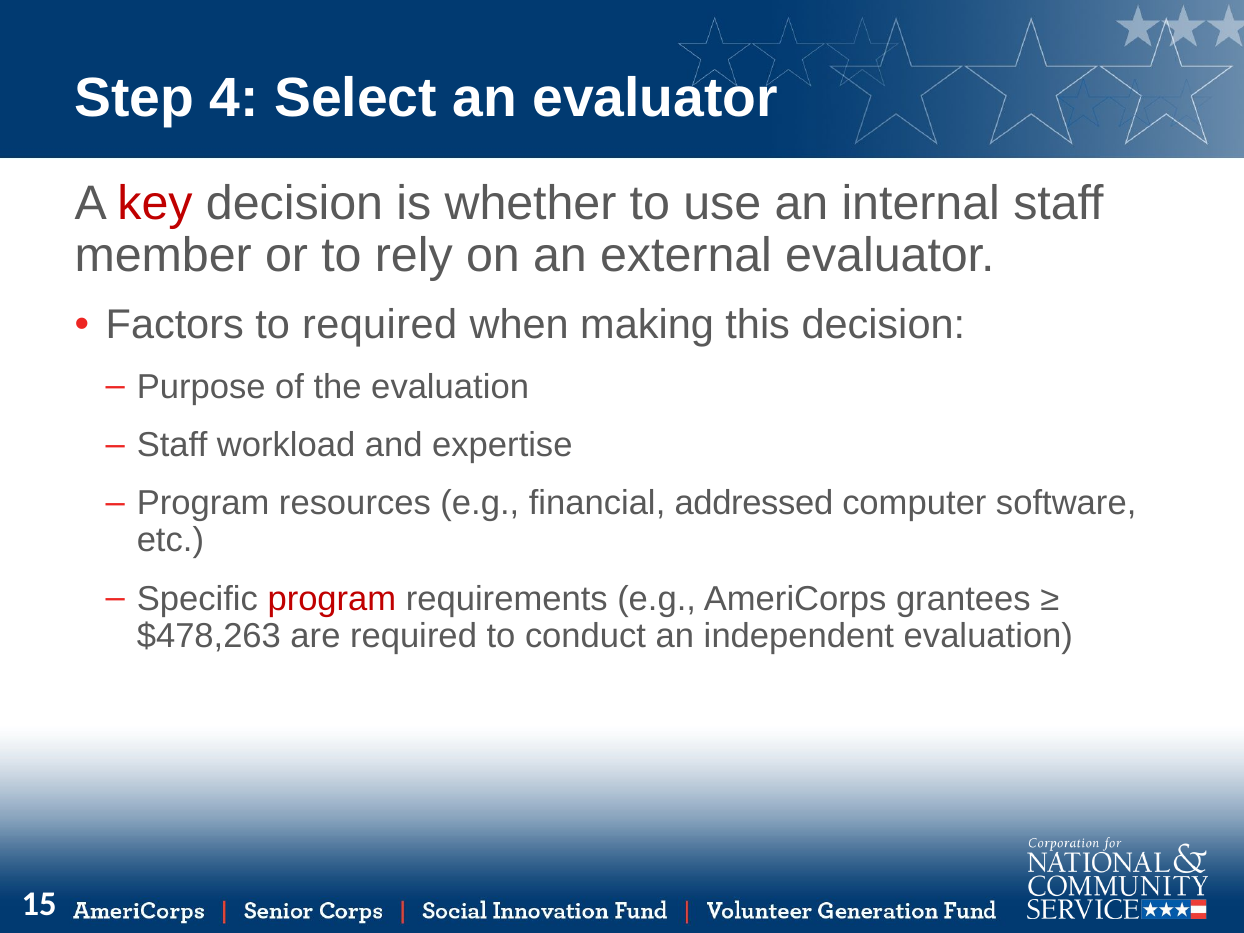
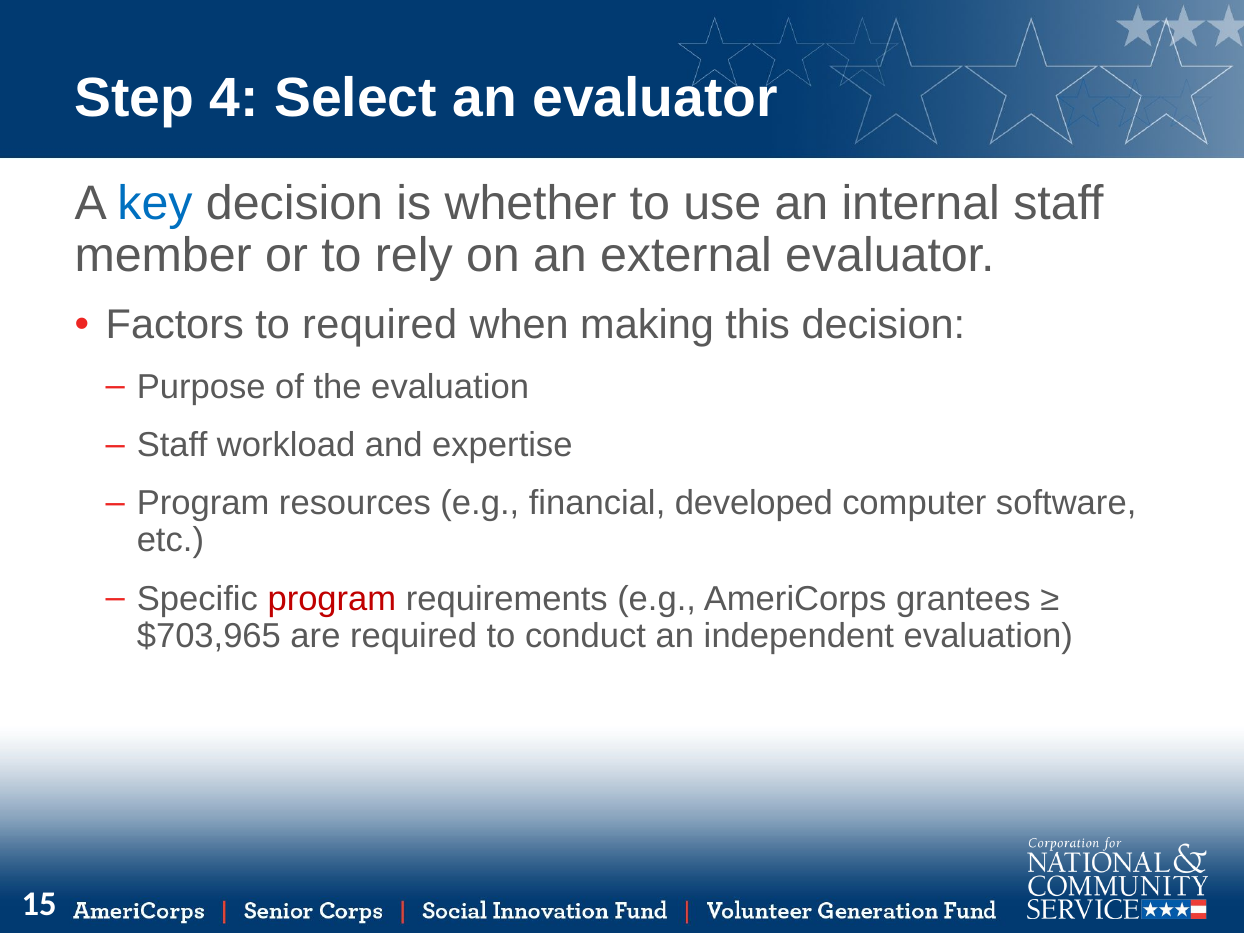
key colour: red -> blue (155, 204)
addressed: addressed -> developed (754, 503)
$478,263: $478,263 -> $703,965 (209, 636)
